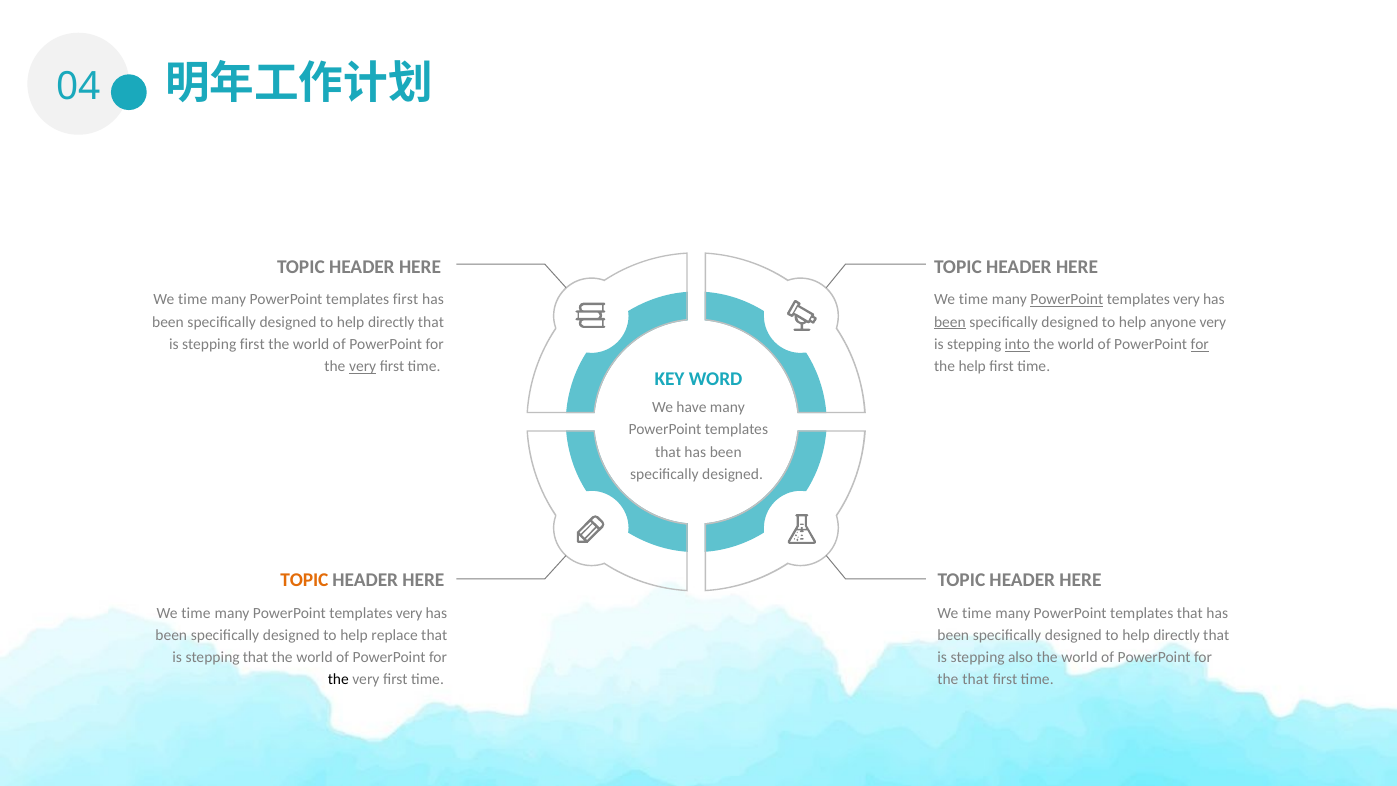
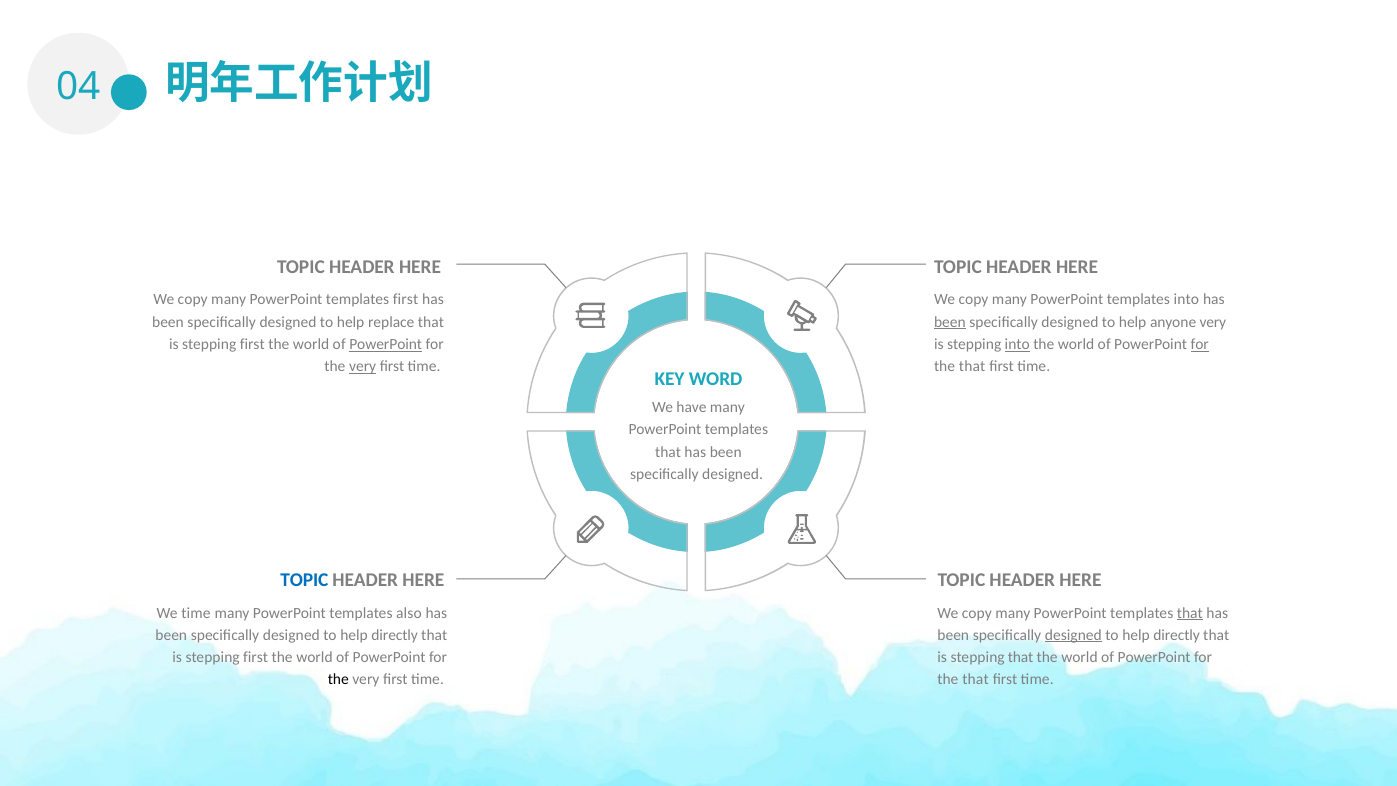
time: time -> copy (193, 300)
time: time -> copy (973, 300)
PowerPoint underline: present -> none (1067, 300)
very: very -> into (1186, 300)
directly: directly -> replace (391, 322)
PowerPoint underline: none -> present (386, 344)
help: help -> that (972, 367)
TOPIC colour: orange -> blue (304, 580)
very: very -> also (409, 613)
time: time -> copy (977, 613)
that underline: none -> present (1190, 613)
replace: replace -> directly (395, 635)
designed underline: none -> present (1073, 635)
that: that -> first (256, 657)
stepping also: also -> that (1021, 657)
